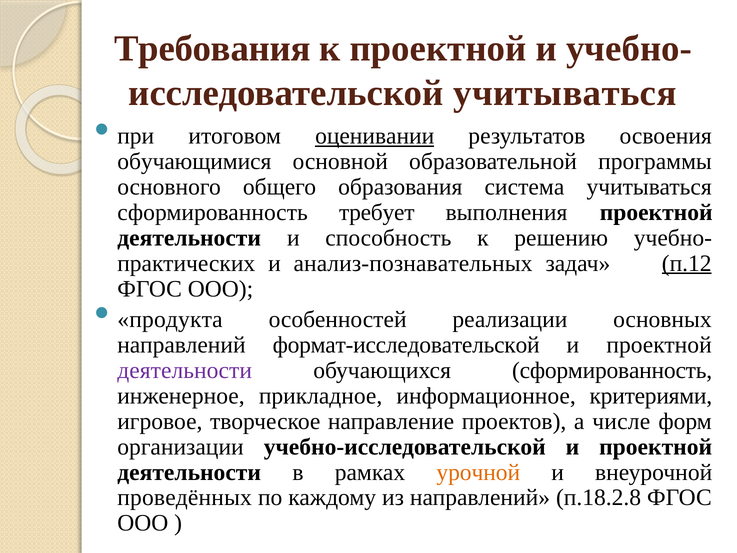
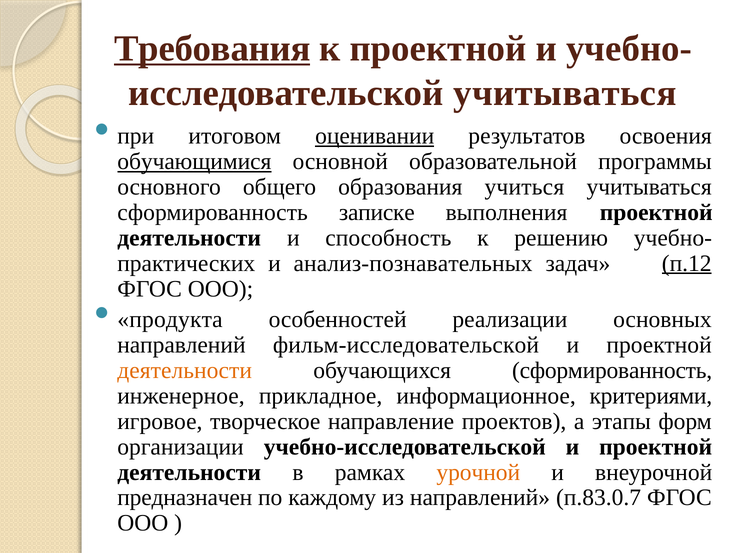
Требования underline: none -> present (212, 49)
обучающимися underline: none -> present (194, 162)
система: система -> учиться (524, 187)
требует: требует -> записке (377, 212)
формат-исследовательской: формат-исследовательской -> фильм-исследовательской (406, 345)
деятельности colour: purple -> orange (185, 370)
числе: числе -> этапы (621, 421)
проведённых: проведённых -> предназначен (185, 497)
п.18.2.8: п.18.2.8 -> п.83.0.7 (599, 497)
